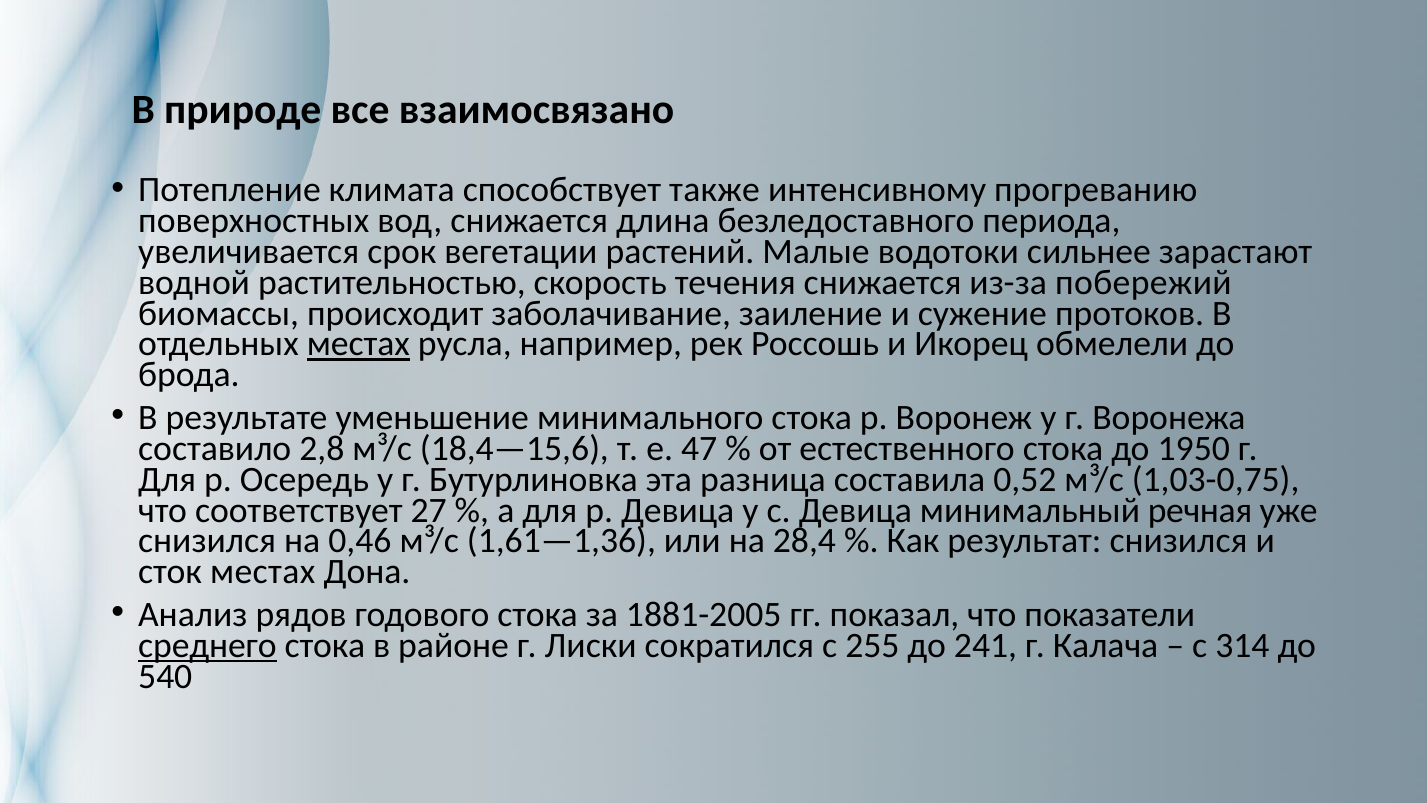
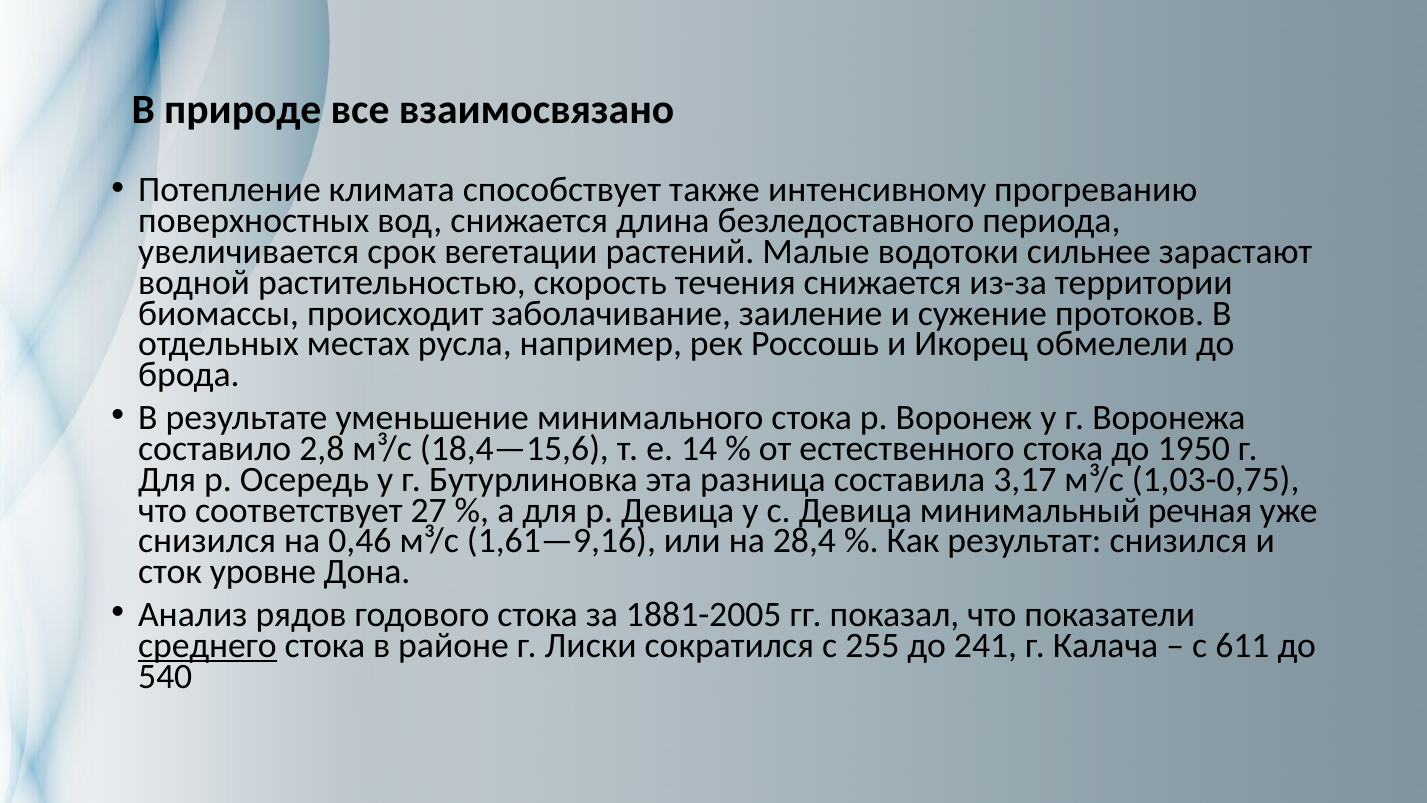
побережий: побережий -> территории (1144, 282)
местах underline: present -> none (358, 344)
47: 47 -> 14 (699, 448)
0,52: 0,52 -> 3,17 (1025, 479)
1,61—1,36: 1,61—1,36 -> 1,61—9,16 (561, 541)
сток местах: местах -> уровне (263, 572)
314: 314 -> 611 (1242, 645)
